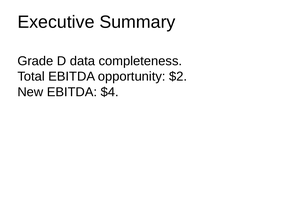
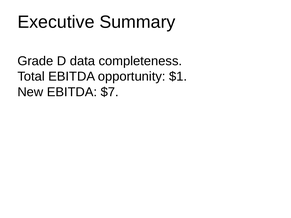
$2: $2 -> $1 (178, 77)
$4: $4 -> $7 (110, 92)
